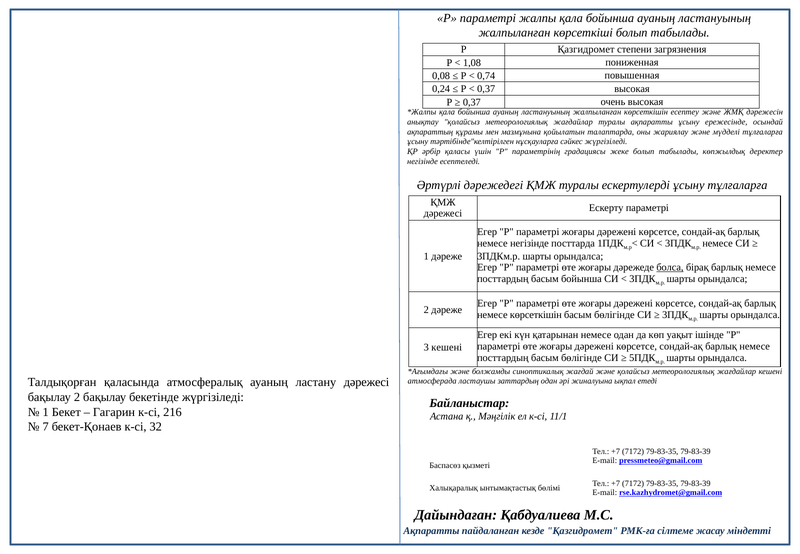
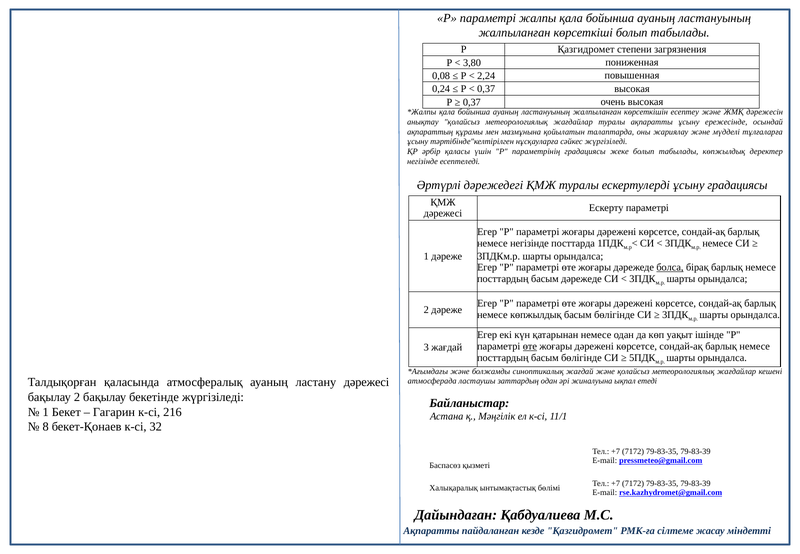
1,08: 1,08 -> 3,80 (472, 63)
0,74: 0,74 -> 2,24 (486, 76)
ұсыну тұлғаларға: тұлғаларға -> градациясы (738, 185)
басым бойынша: бойынша -> дәрежеде (581, 279)
немесе көрсеткішін: көрсеткішін -> көпжылдық (536, 315)
өте underline: none -> present (530, 346)
3 кешені: кешені -> жағдай (447, 347)
7: 7 -> 8 (46, 427)
